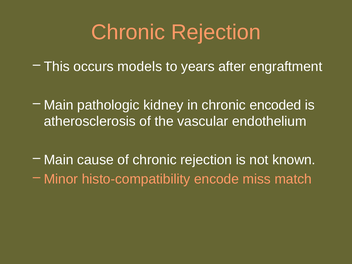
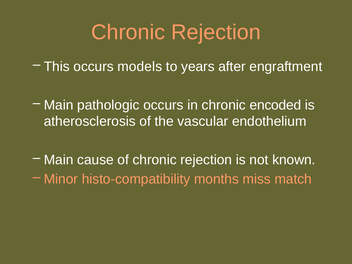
pathologic kidney: kidney -> occurs (163, 105)
encode: encode -> months (216, 179)
